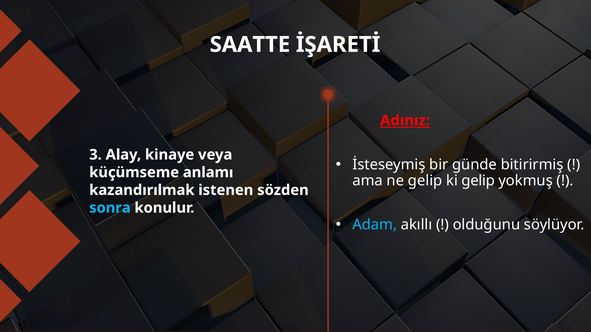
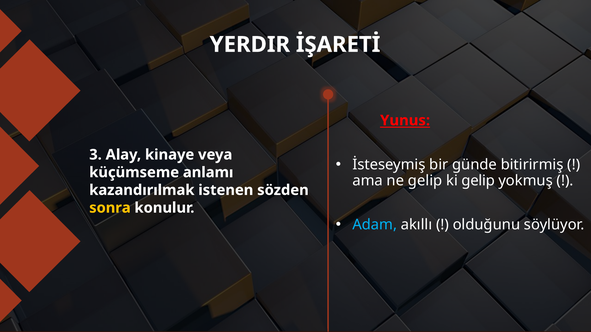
SAATTE: SAATTE -> YERDIR (250, 45)
Adınız: Adınız -> Yunus (405, 121)
sonra colour: light blue -> yellow (110, 208)
